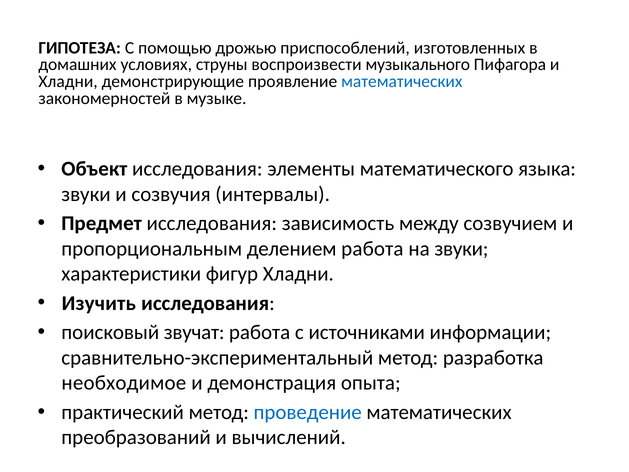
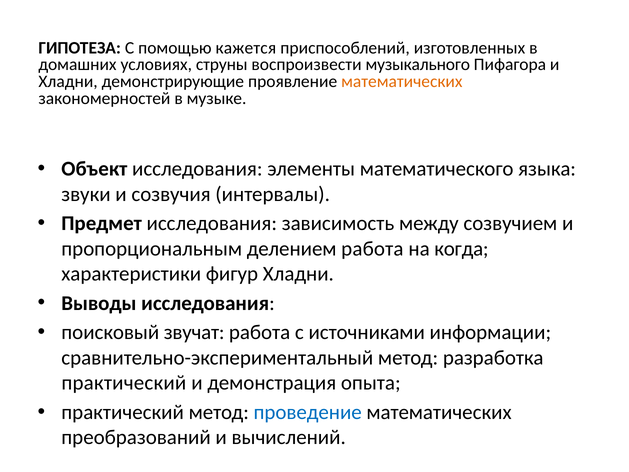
дрожью: дрожью -> кажется (246, 48)
математических colour: blue -> orange (402, 81)
на звуки: звуки -> когда (461, 249)
Изучить: Изучить -> Выводы (99, 303)
необходимое: необходимое -> практический (124, 383)
